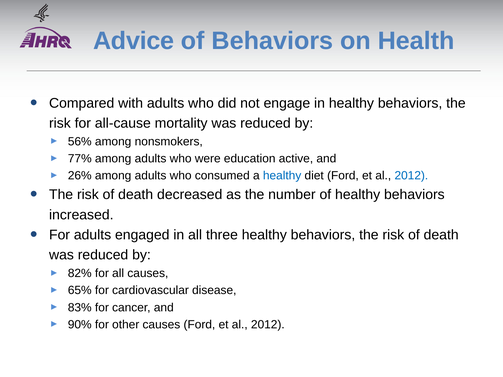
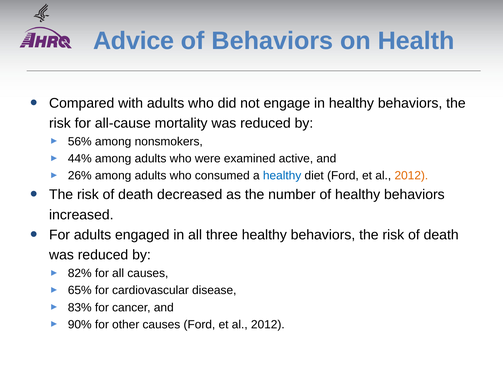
77%: 77% -> 44% (80, 159)
education: education -> examined (250, 159)
2012 colour: blue -> orange (411, 176)
